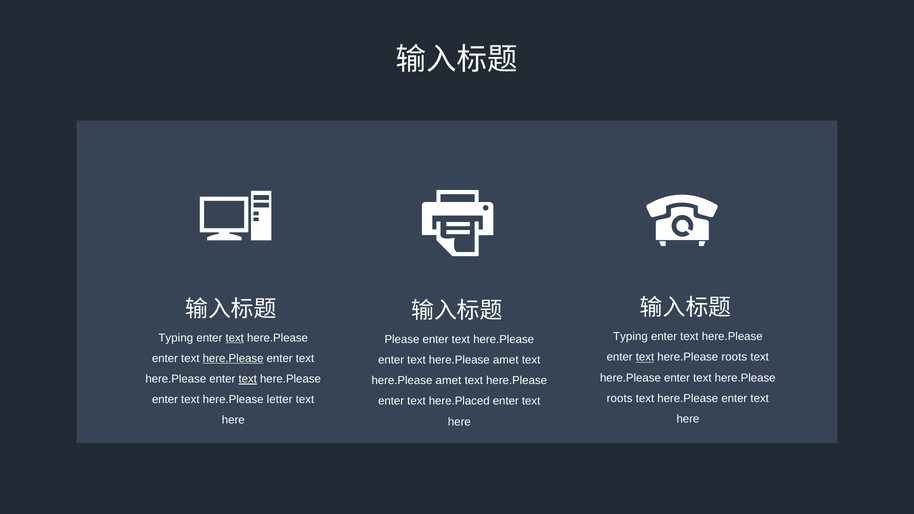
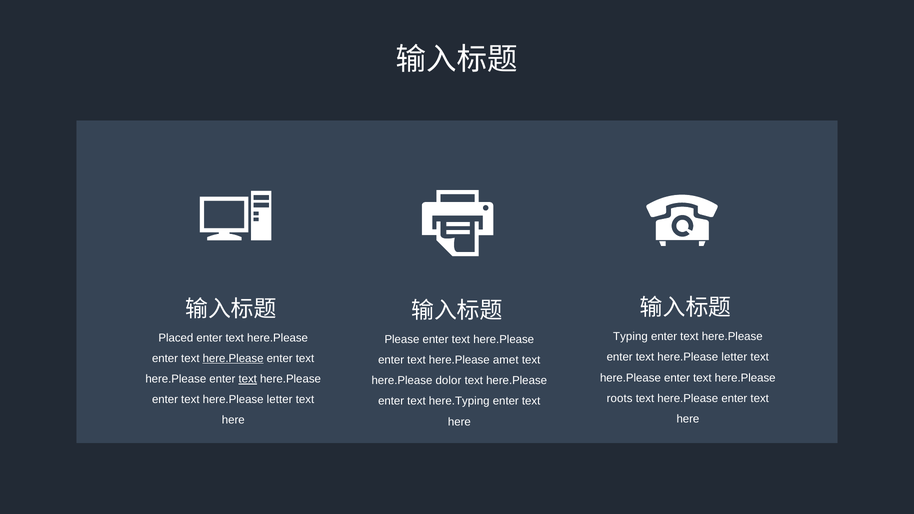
Typing: Typing -> Placed (176, 338)
text underline: present -> none (235, 338)
text underline: present -> none (645, 357)
roots: roots -> letter (734, 357)
amet: amet -> dolor (448, 381)
here.Placed: here.Placed -> here.Typing (459, 401)
